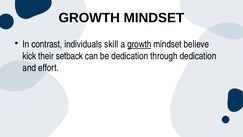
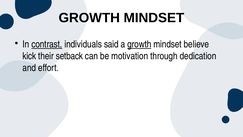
contrast underline: none -> present (47, 44)
skill: skill -> said (111, 44)
be dedication: dedication -> motivation (130, 56)
